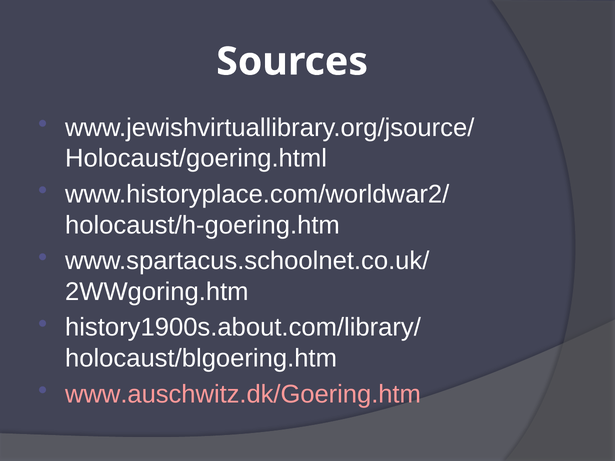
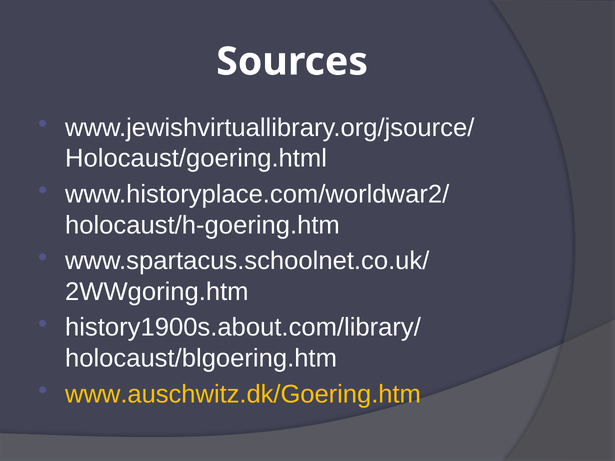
www.auschwitz.dk/Goering.htm colour: pink -> yellow (243, 394)
